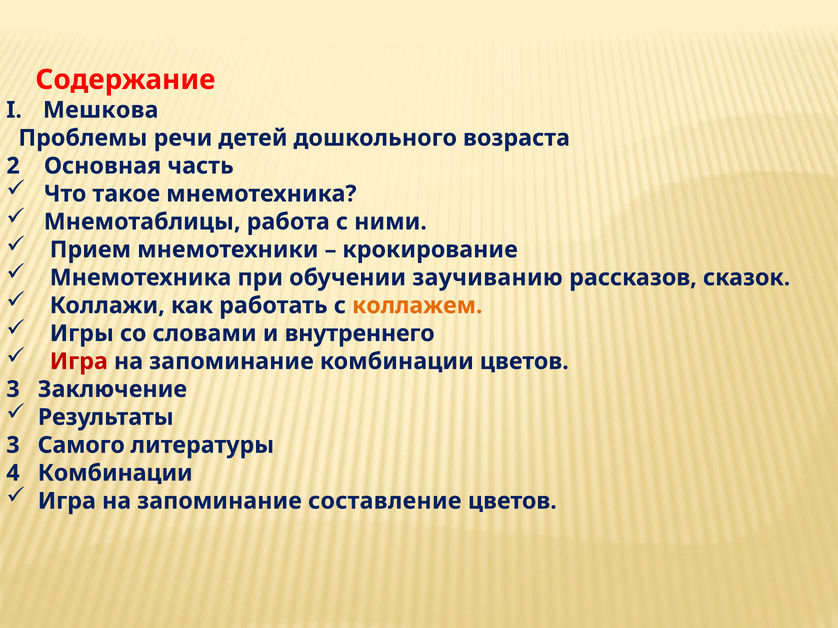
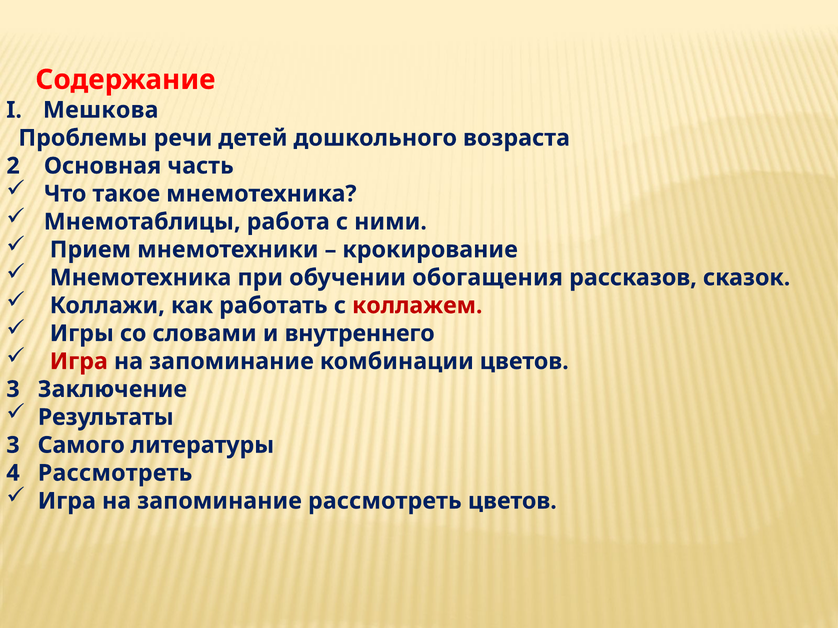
заучиванию: заучиванию -> обогащения (488, 278)
коллажем colour: orange -> red (417, 306)
Комбинации: Комбинации -> Рассмотреть (115, 473)
запоминание составление: составление -> рассмотреть (385, 501)
